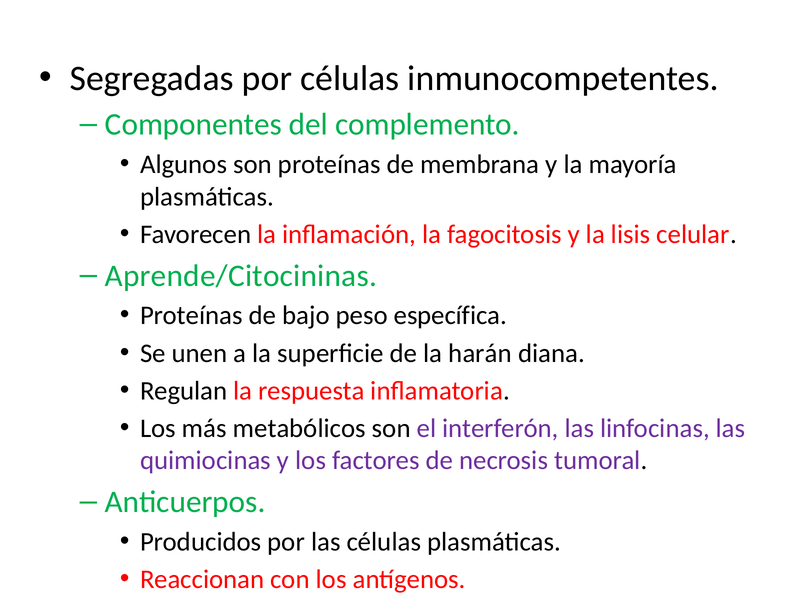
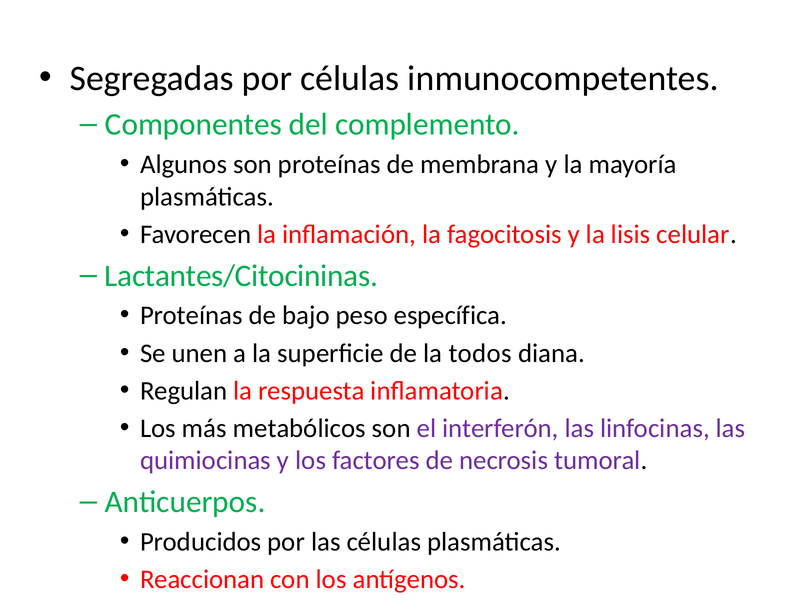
Aprende/Citocininas: Aprende/Citocininas -> Lactantes/Citocininas (241, 276)
harán: harán -> todos (480, 353)
